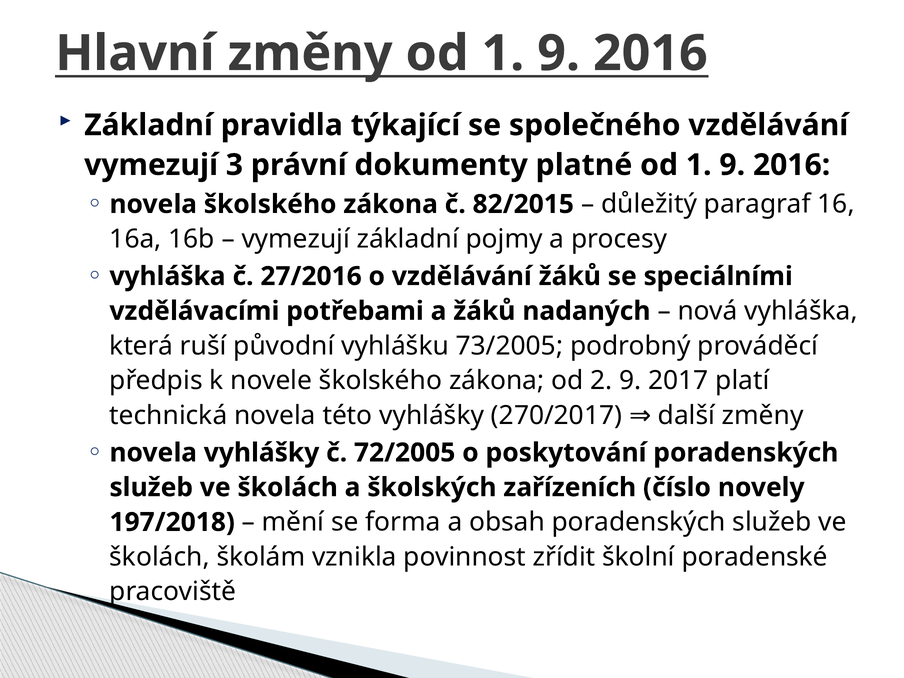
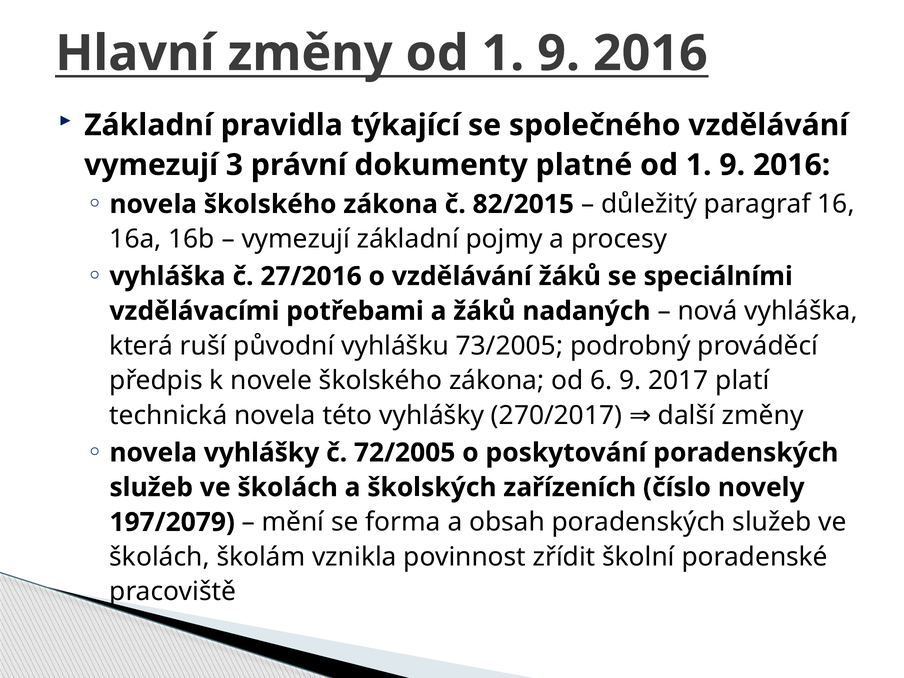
2: 2 -> 6 (601, 381)
197/2018: 197/2018 -> 197/2079 (172, 522)
